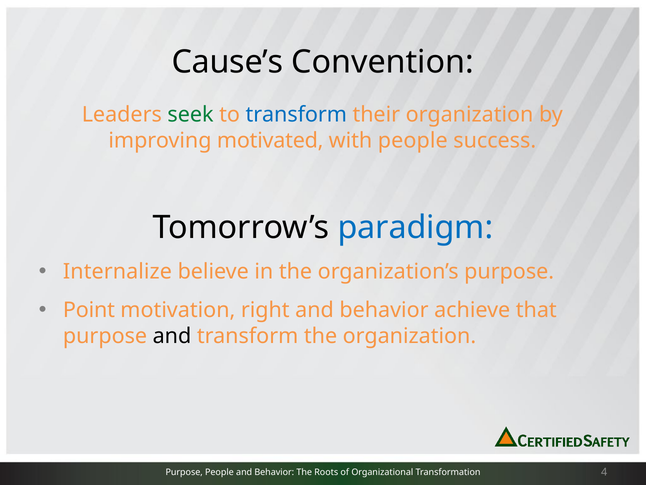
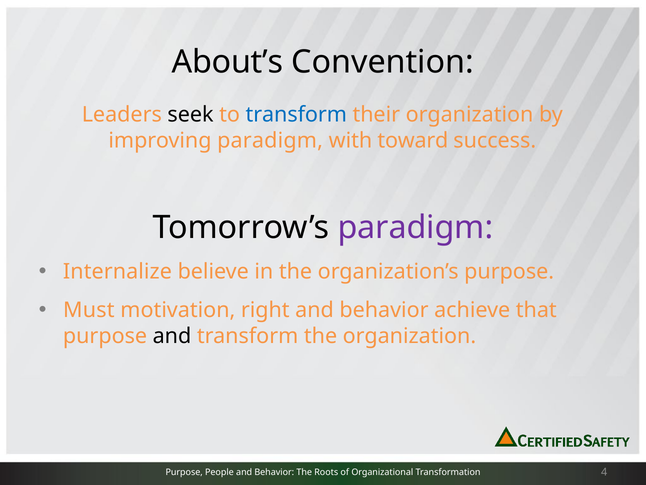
Cause’s: Cause’s -> About’s (228, 62)
seek colour: green -> black (191, 115)
improving motivated: motivated -> paradigm (270, 141)
with people: people -> toward (413, 141)
paradigm colour: blue -> purple (415, 227)
Point: Point -> Must (89, 310)
